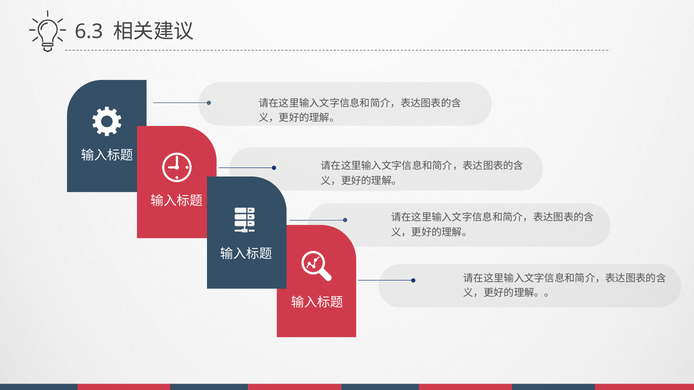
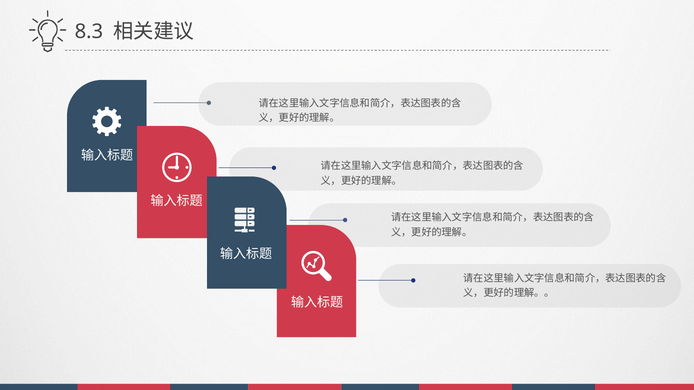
6.3: 6.3 -> 8.3 (89, 32)
